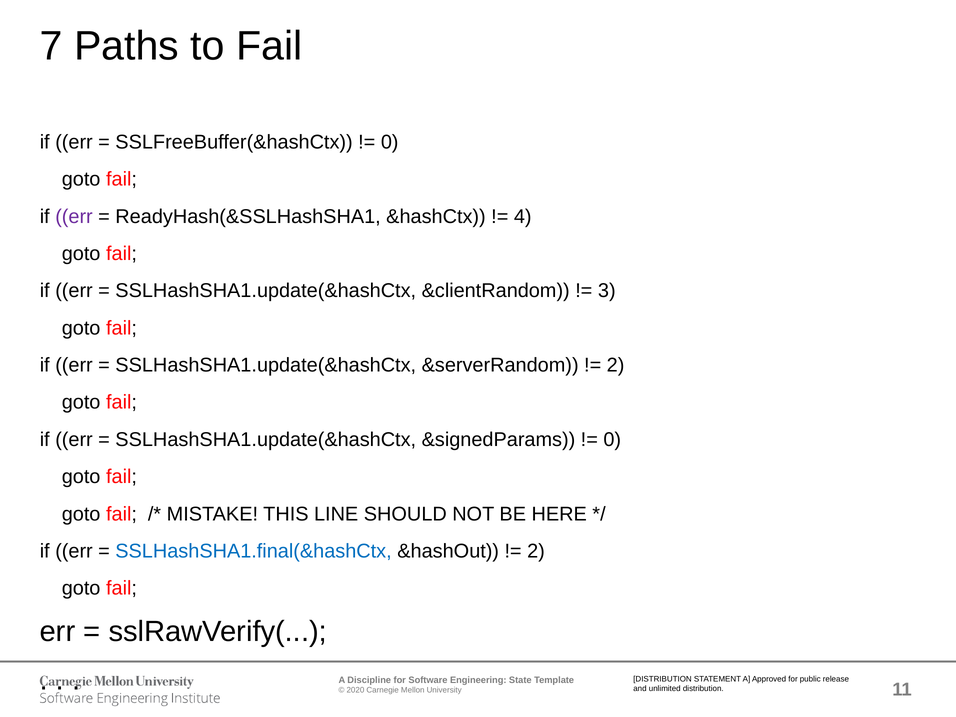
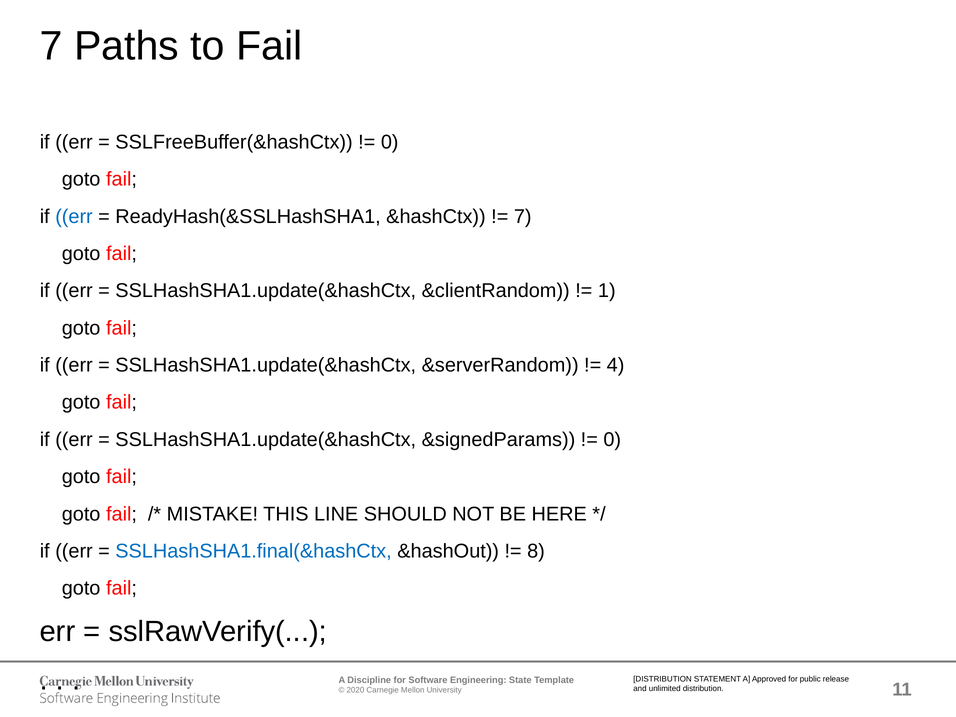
err colour: purple -> blue (74, 216)
4: 4 -> 7 (523, 216)
3: 3 -> 1 (607, 291)
2: 2 -> 4 (616, 365)
2: 2 -> 8 (536, 551)
